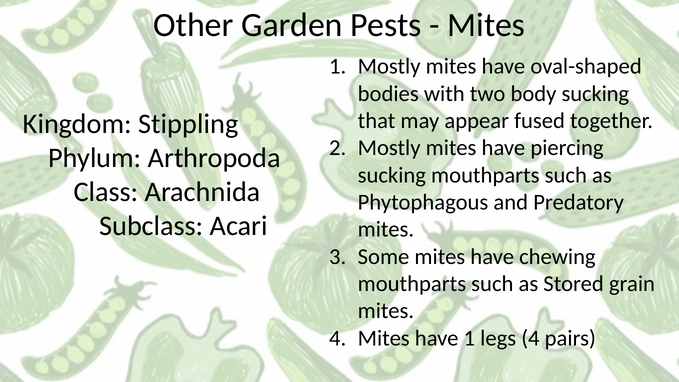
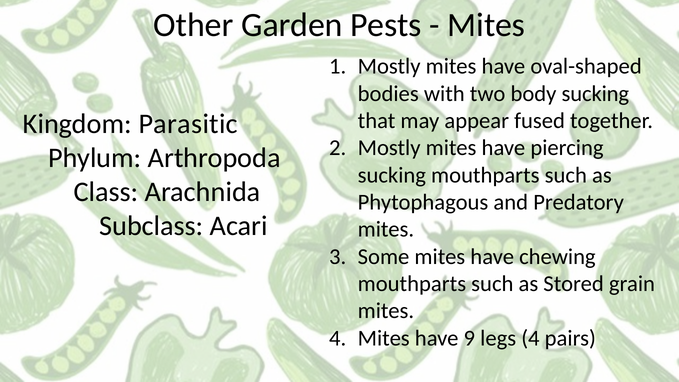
Stippling: Stippling -> Parasitic (188, 124)
have 1: 1 -> 9 (469, 338)
